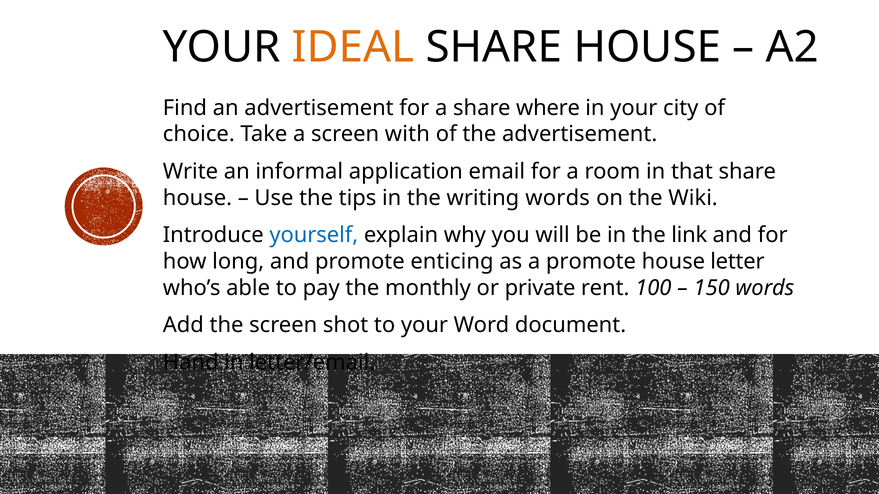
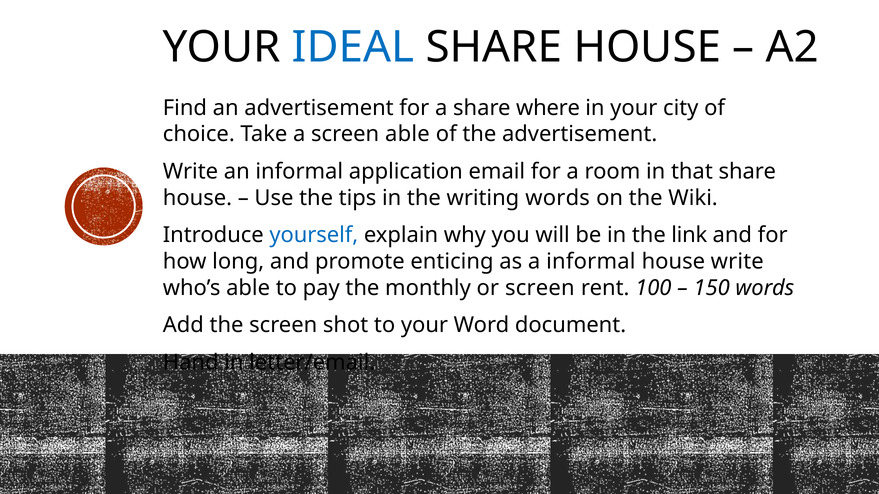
IDEAL colour: orange -> blue (353, 47)
screen with: with -> able (407, 134)
a promote: promote -> informal (591, 262)
house letter: letter -> write (737, 262)
or private: private -> screen (540, 288)
